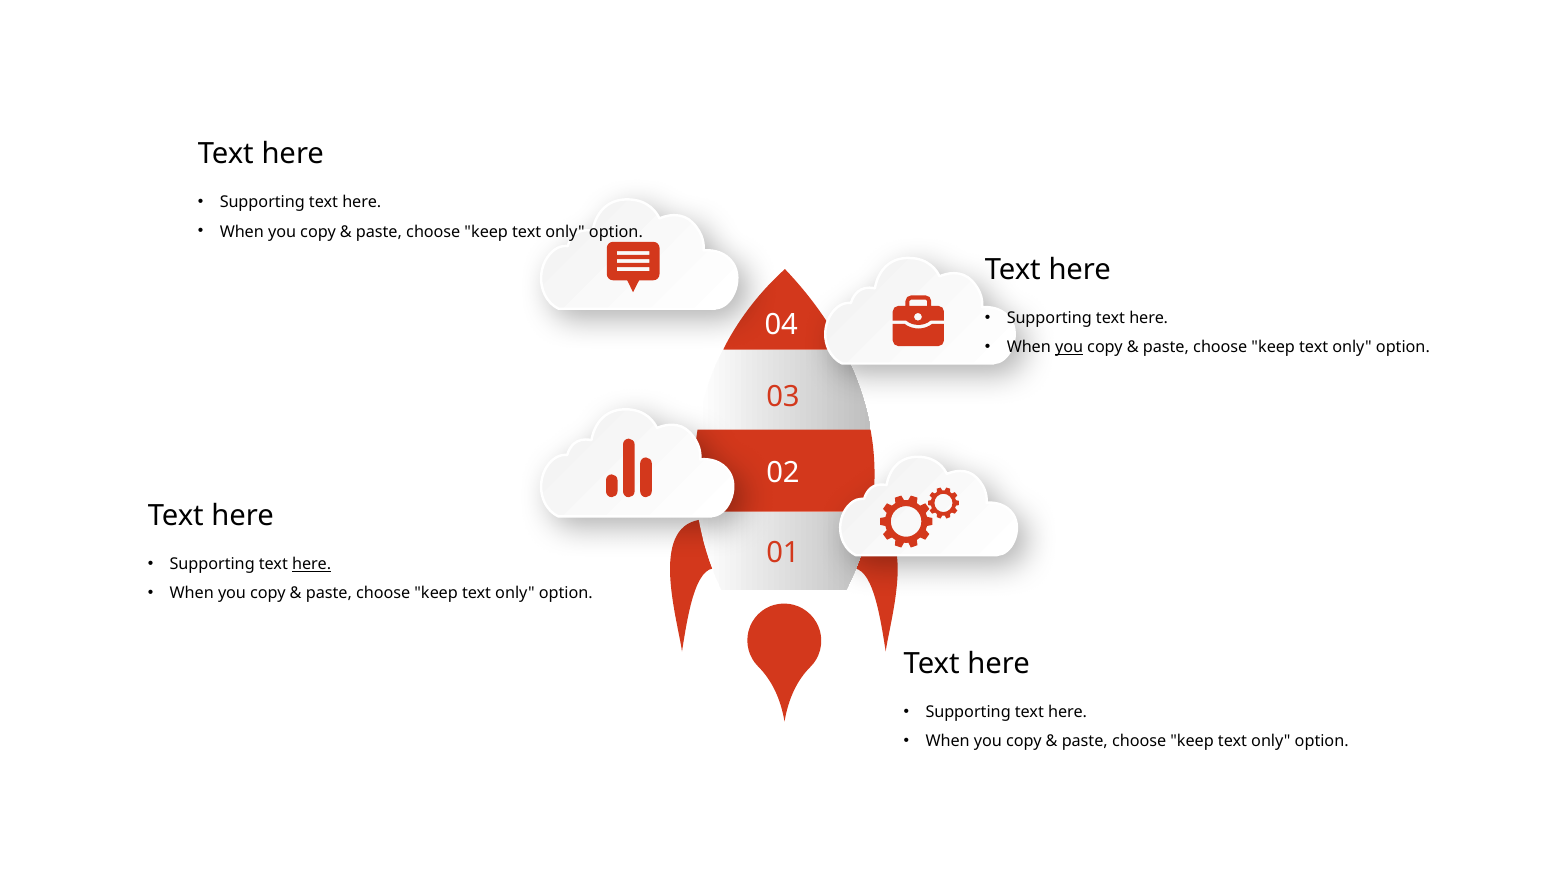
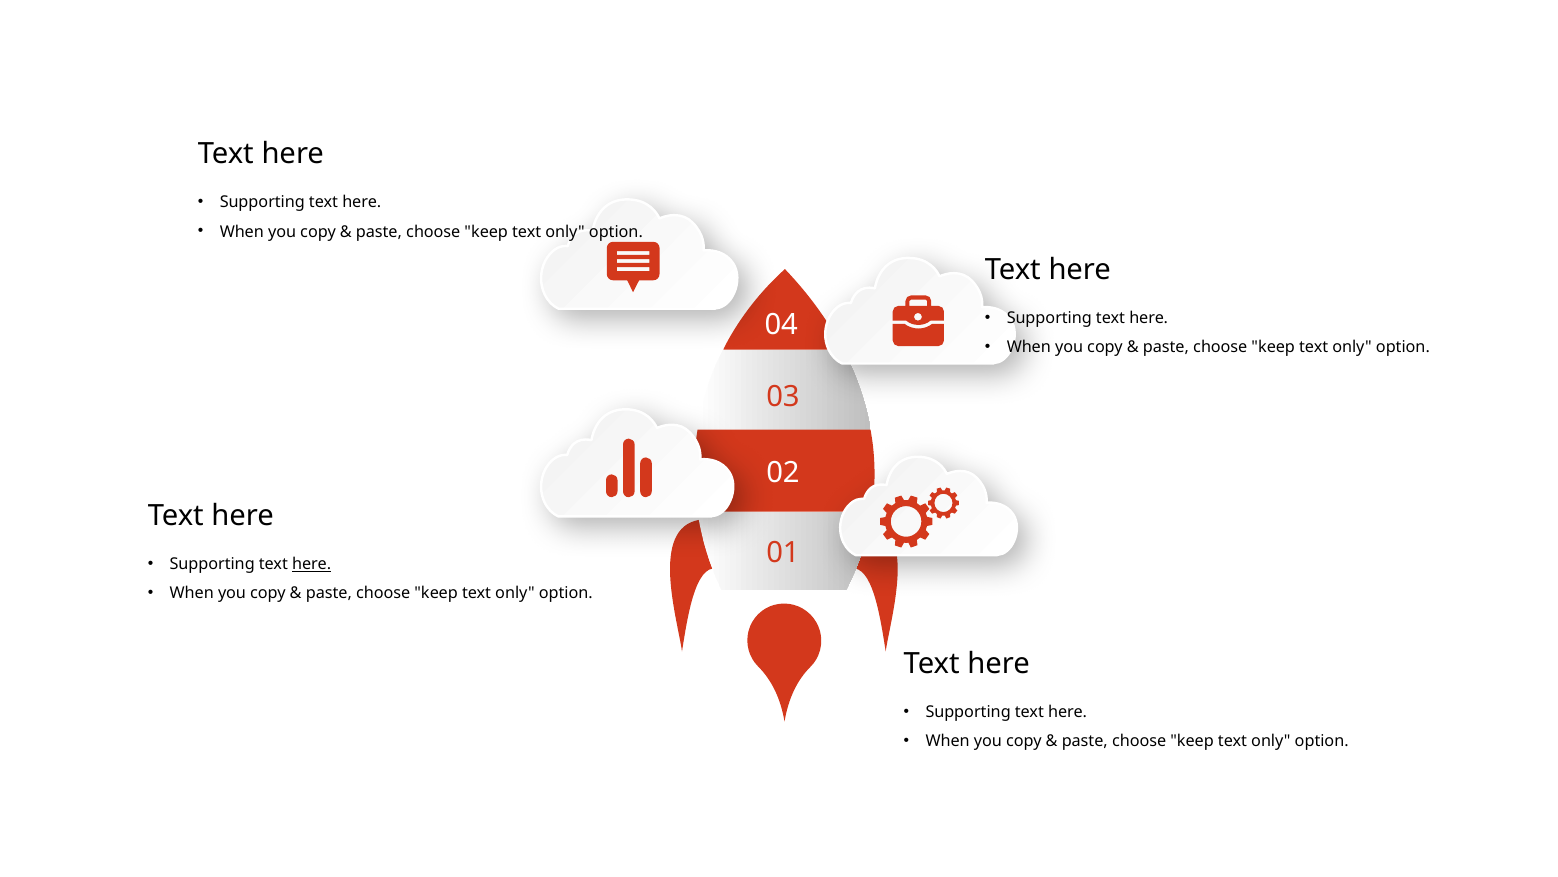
you underline: present -> none (1069, 347)
